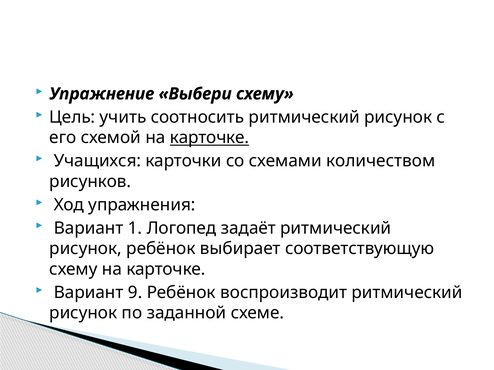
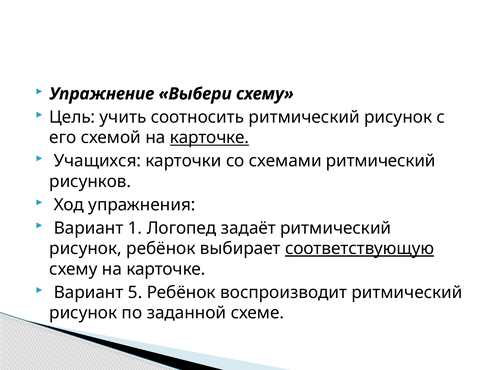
схемами количеством: количеством -> ритмический (381, 161)
соответствующую underline: none -> present (360, 249)
9: 9 -> 5 (135, 293)
